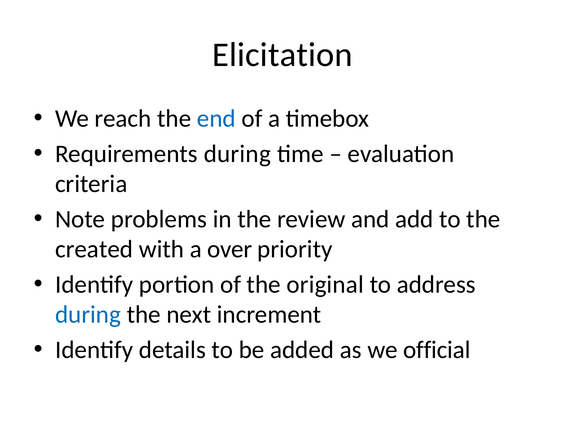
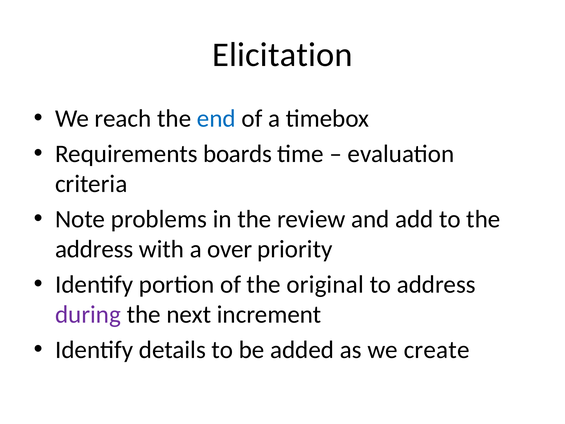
Requirements during: during -> boards (238, 154)
created: created -> address (94, 249)
during colour: blue -> purple (88, 314)
official: official -> create (437, 350)
